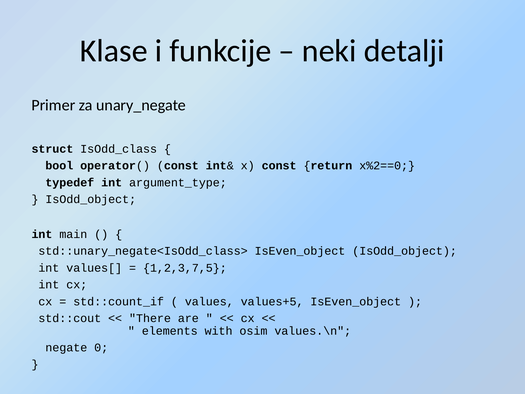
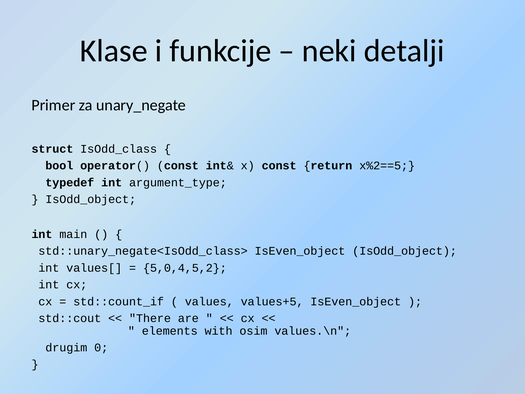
x%2==0: x%2==0 -> x%2==5 (387, 166)
1,2,3,7,5: 1,2,3,7,5 -> 5,0,4,5,2 (185, 268)
negate: negate -> drugim (66, 347)
